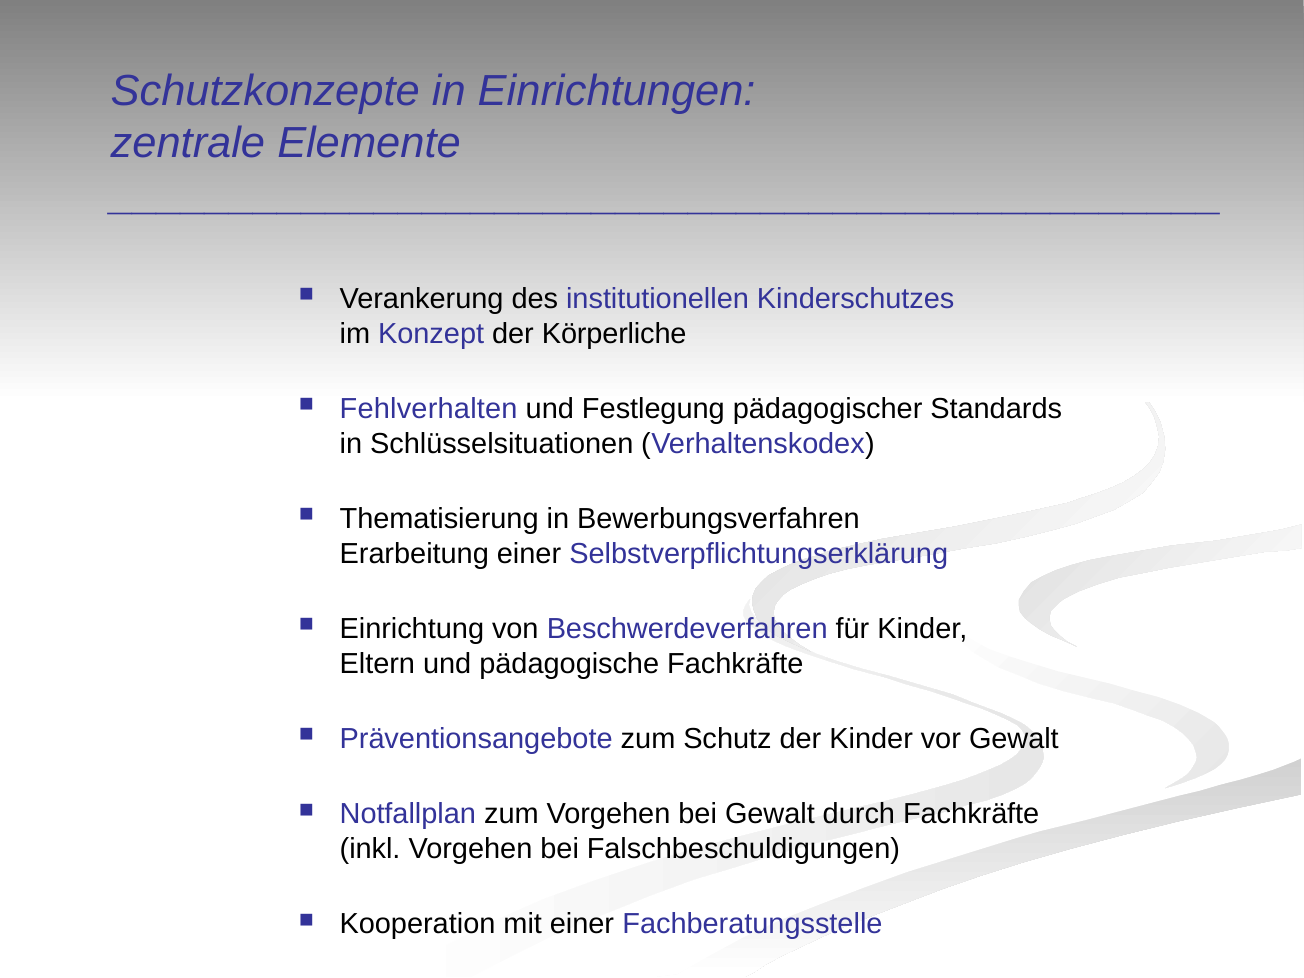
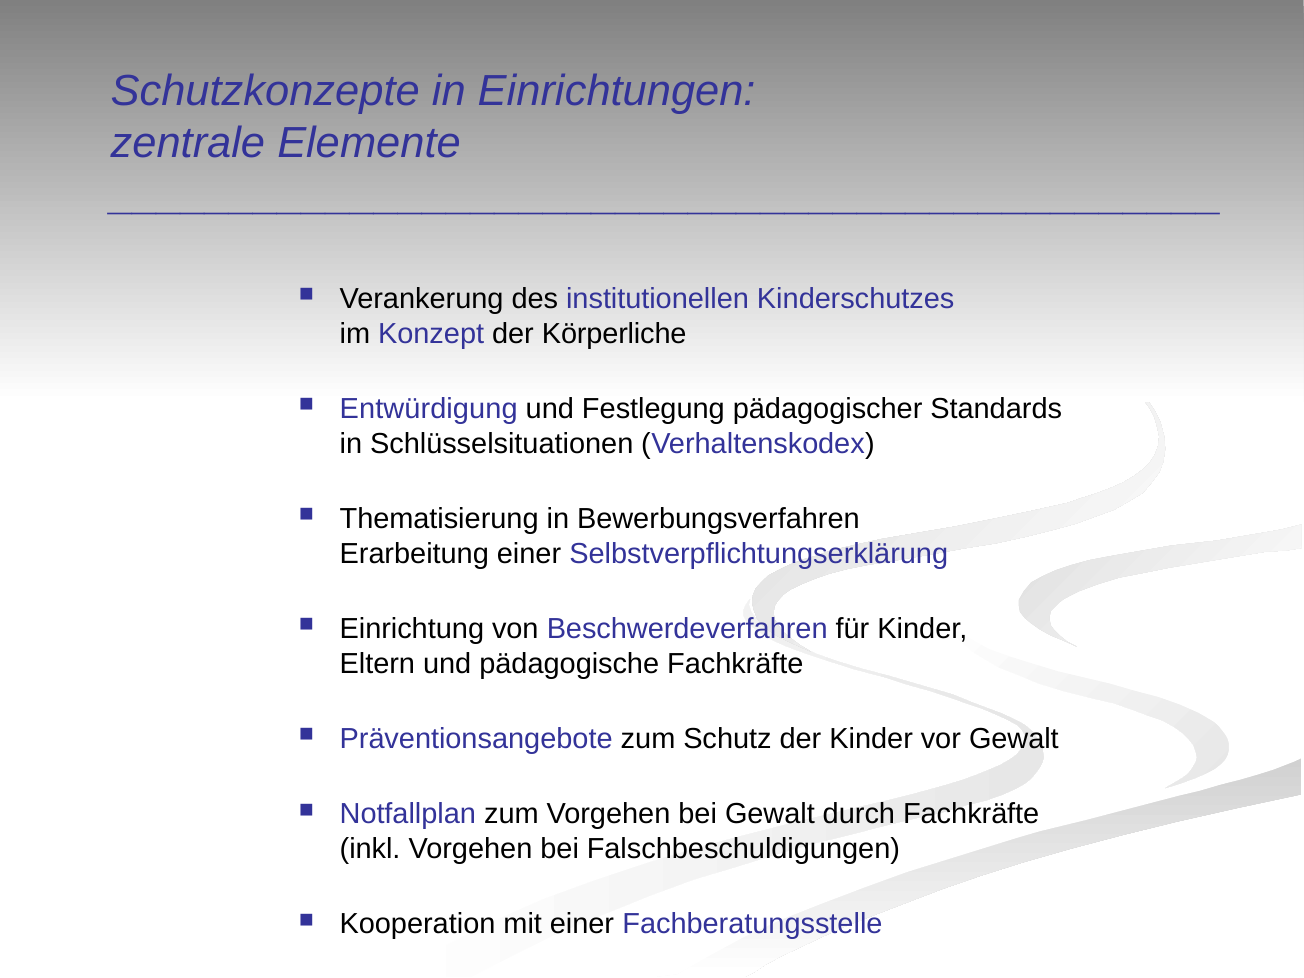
Fehlverhalten: Fehlverhalten -> Entwürdigung (429, 409)
